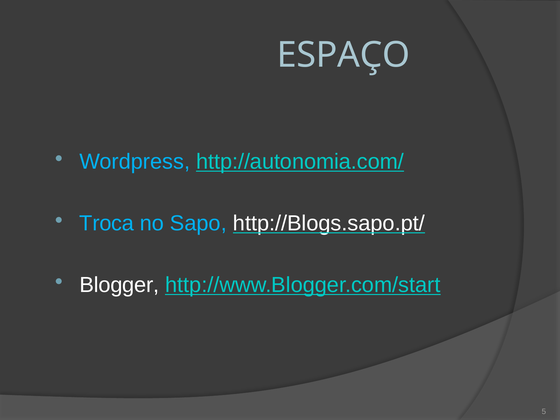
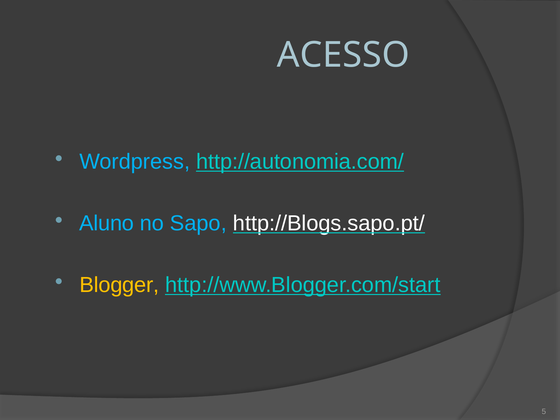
ESPAÇO: ESPAÇO -> ACESSO (343, 55)
Troca: Troca -> Aluno (107, 223)
Blogger colour: white -> yellow (119, 285)
